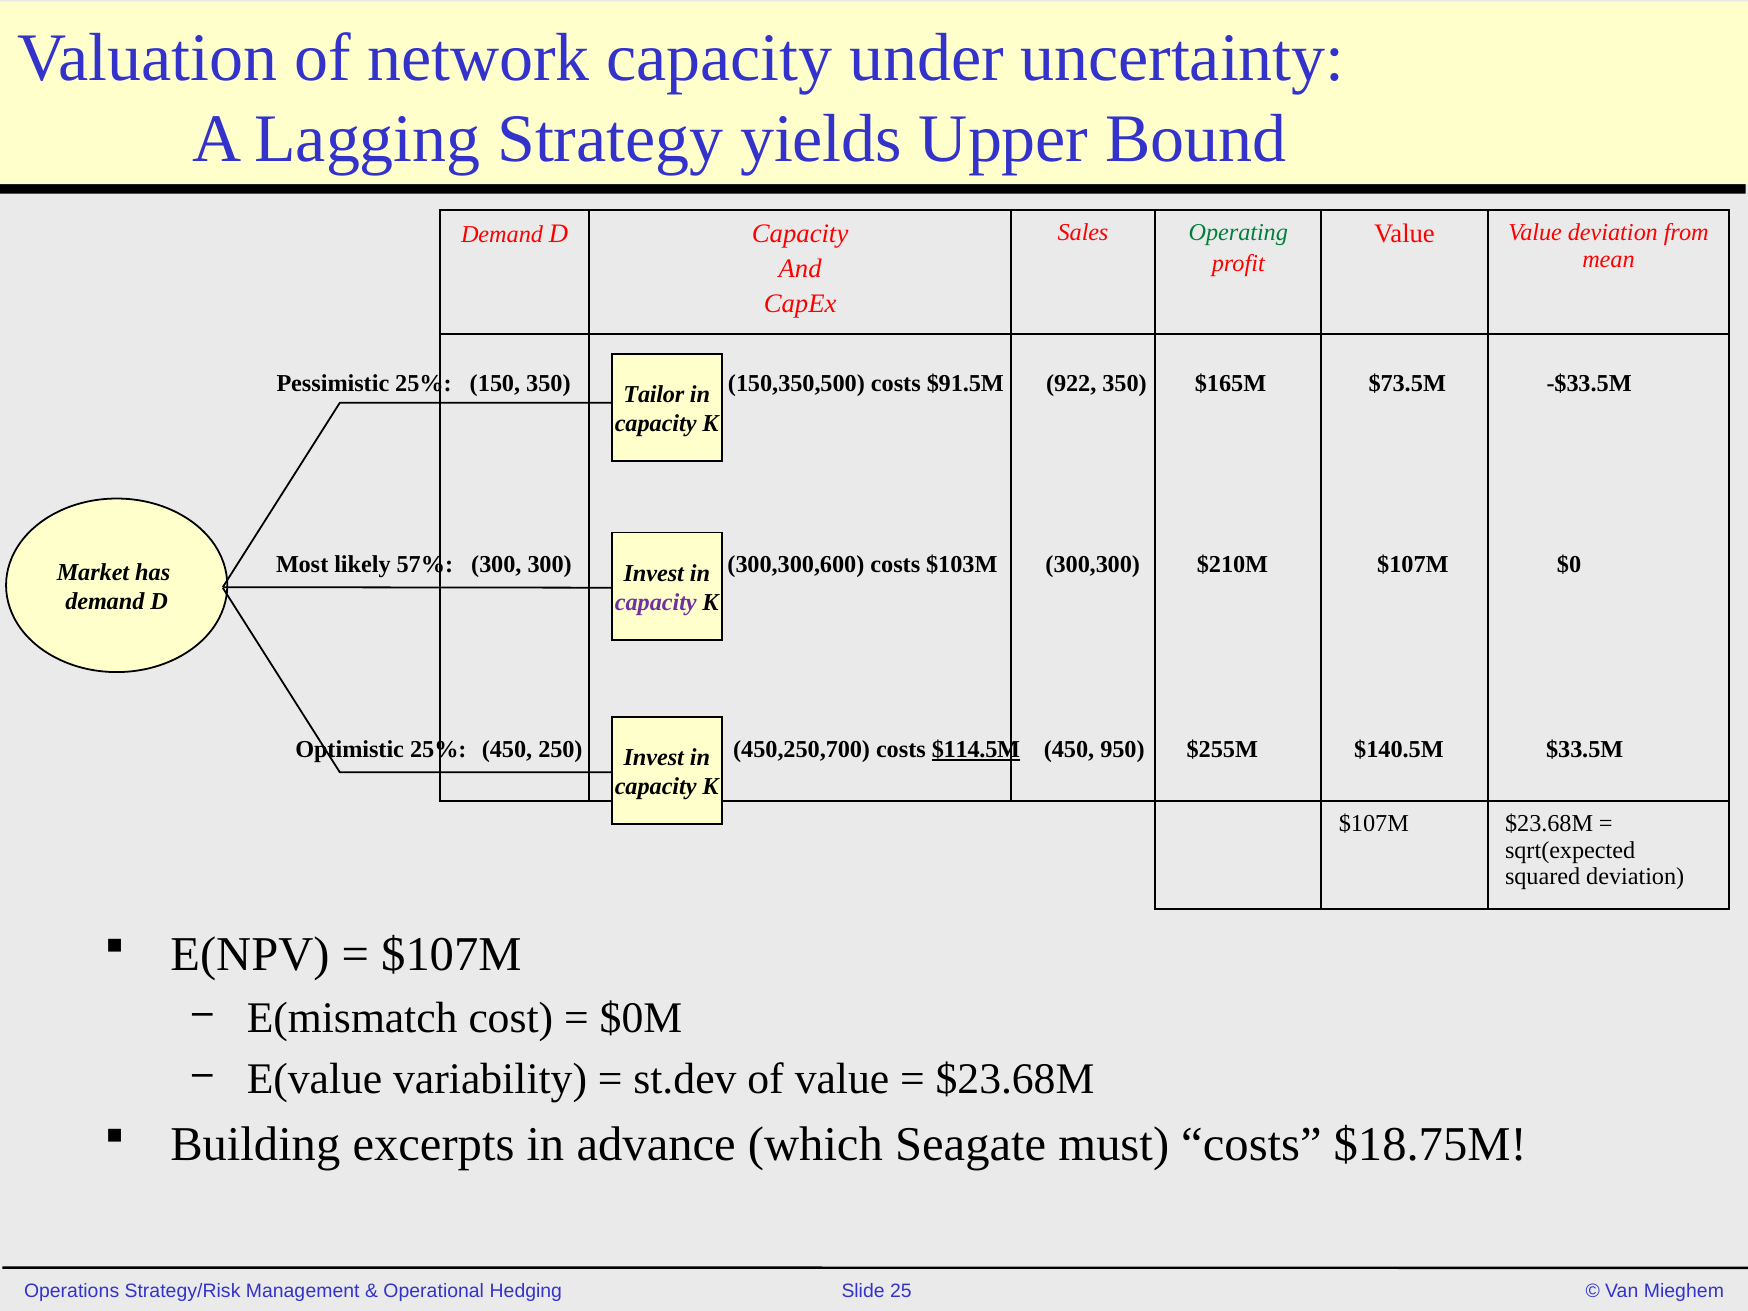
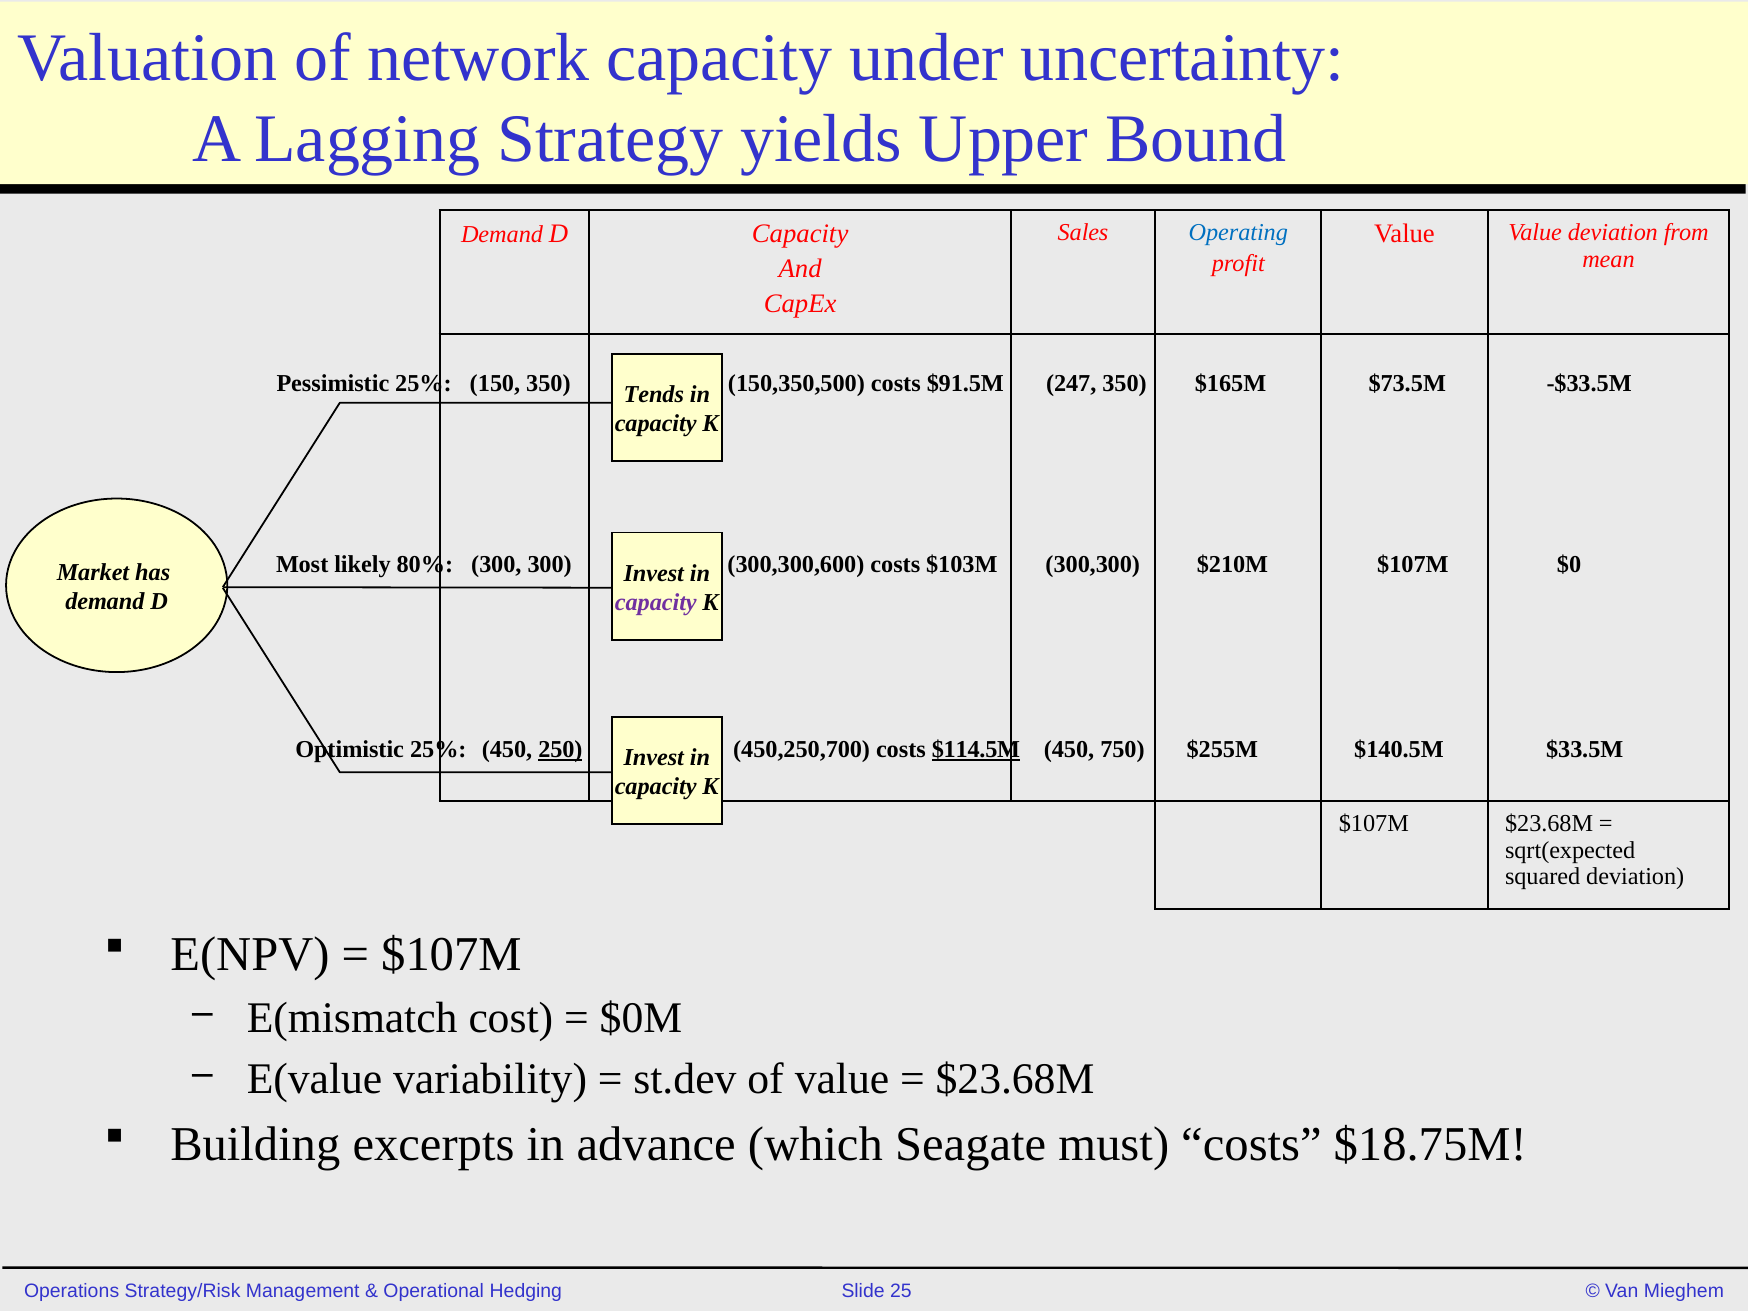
Operating colour: green -> blue (1238, 232)
922: 922 -> 247 (1071, 384)
Tailor: Tailor -> Tends (654, 395)
57%: 57% -> 80% (425, 564)
250 underline: none -> present (560, 750)
950: 950 -> 750 (1122, 750)
